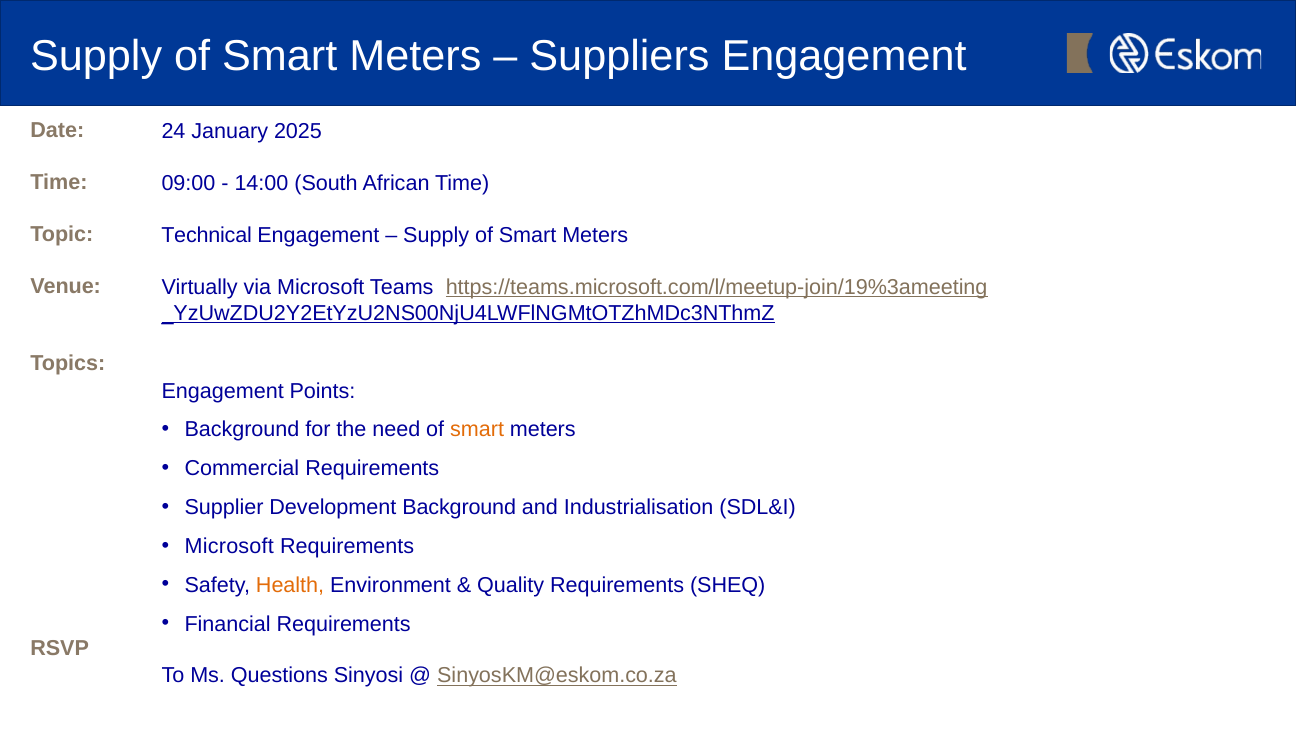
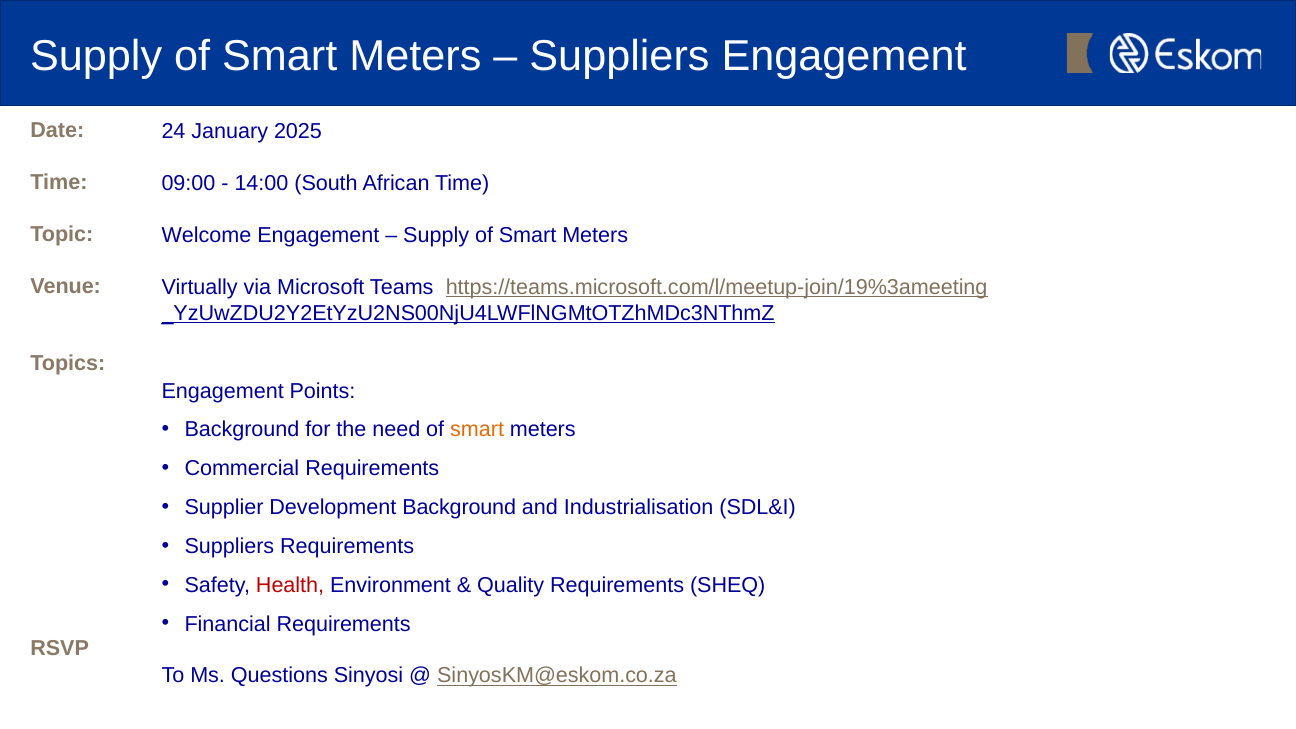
Technical: Technical -> Welcome (206, 235)
Microsoft: Microsoft -> Suppliers (229, 546)
Health colour: orange -> red (290, 585)
